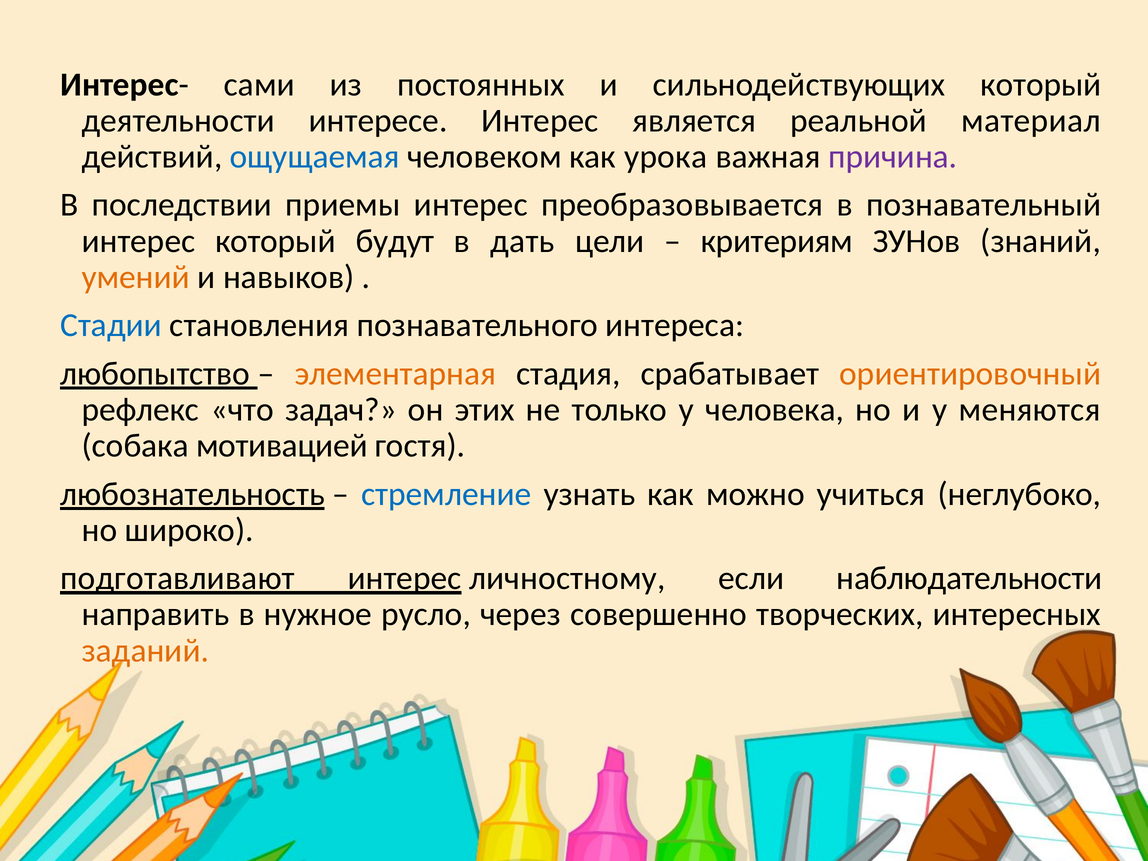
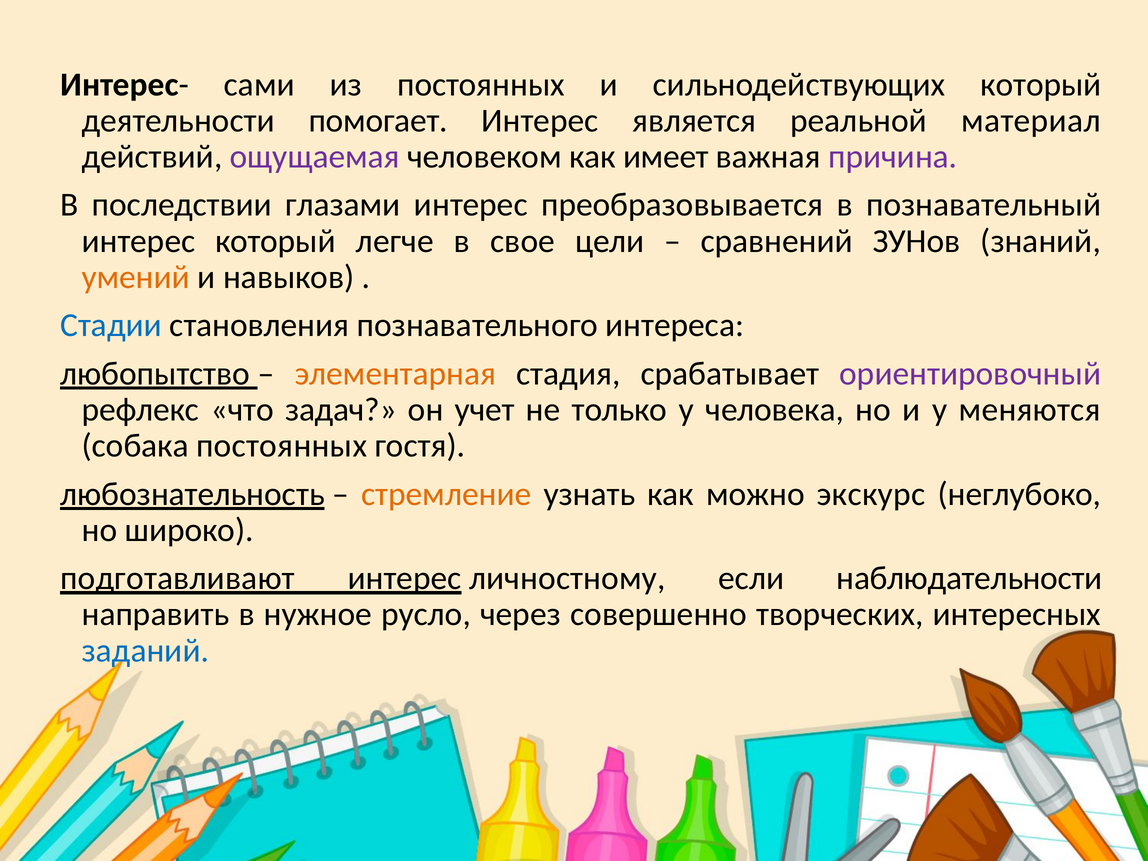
интересе: интересе -> помогает (378, 121)
ощущаемая colour: blue -> purple (315, 157)
урока: урока -> имеет (666, 157)
приемы: приемы -> глазами (343, 205)
будут: будут -> легче (395, 241)
дать: дать -> свое (523, 241)
критериям: критериям -> сравнений (777, 241)
ориентировочный colour: orange -> purple (970, 374)
этих: этих -> учет (485, 410)
собака мотивацией: мотивацией -> постоянных (282, 446)
стремление colour: blue -> orange (446, 494)
учиться: учиться -> экскурс (871, 494)
заданий colour: orange -> blue (145, 651)
